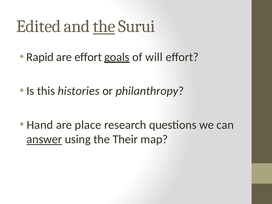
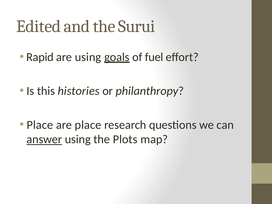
the underline: present -> none (104, 26)
are effort: effort -> using (88, 57)
will: will -> fuel (154, 57)
Hand: Hand -> Place (40, 125)
Their: Their -> Plots (125, 139)
